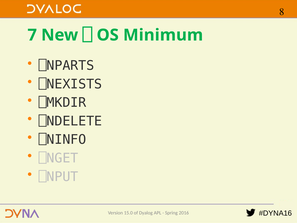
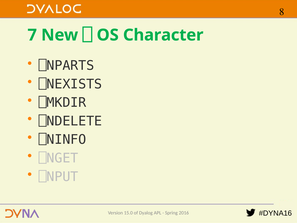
Minimum: Minimum -> Character (163, 35)
